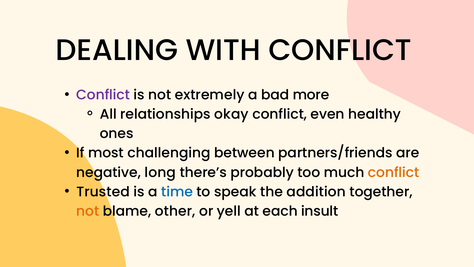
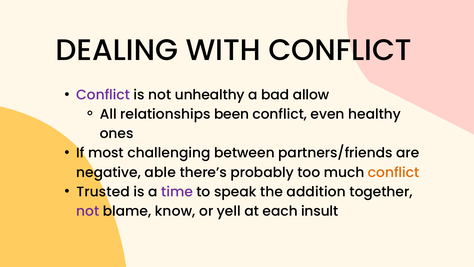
extremely: extremely -> unhealthy (210, 95)
more: more -> allow (311, 95)
okay: okay -> been (232, 114)
long: long -> able (160, 172)
time colour: blue -> purple (177, 192)
not colour: orange -> purple (88, 211)
other: other -> know (175, 211)
